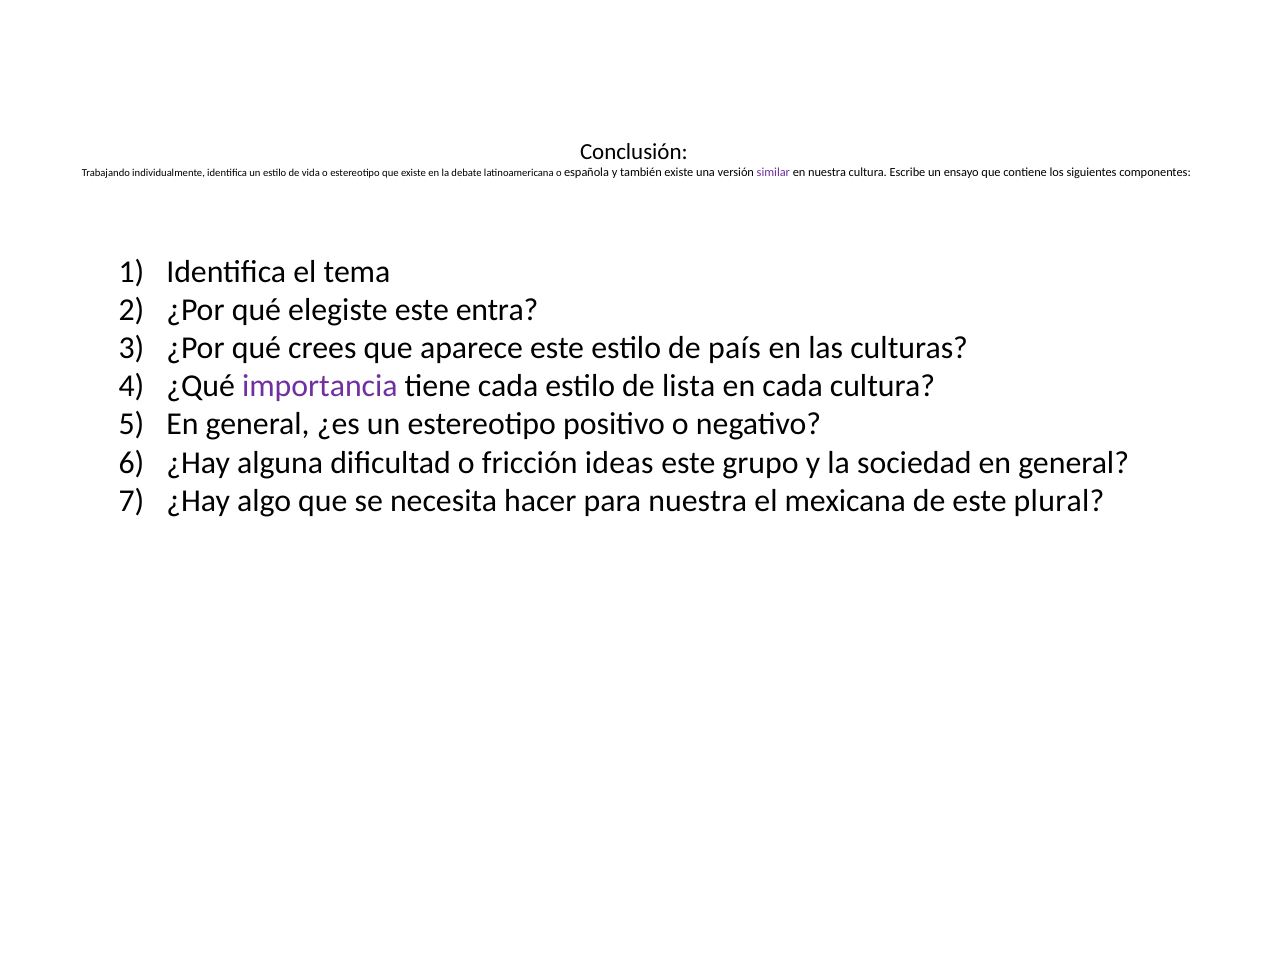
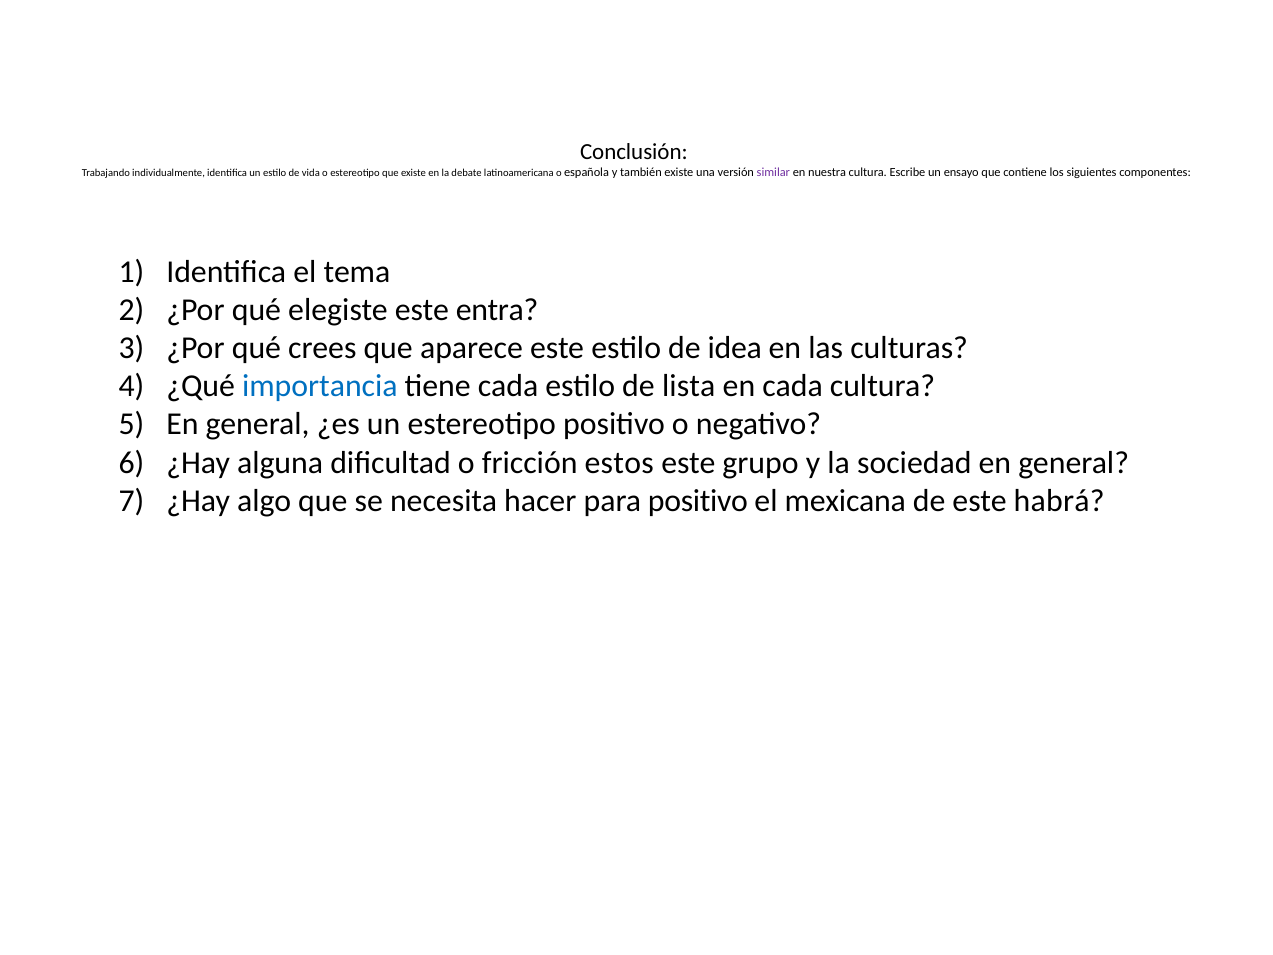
país: país -> idea (735, 348)
importancia colour: purple -> blue (320, 386)
ideas: ideas -> estos (619, 462)
para nuestra: nuestra -> positivo (698, 501)
plural: plural -> habrá (1059, 501)
